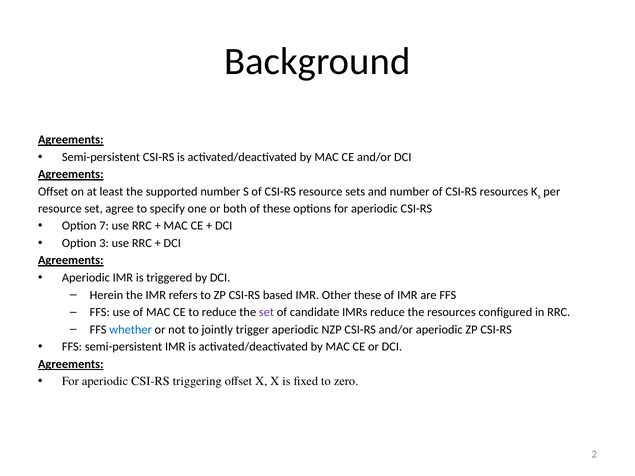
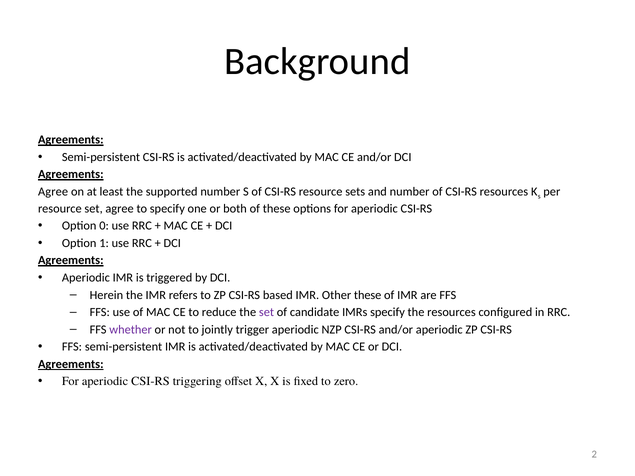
Offset: Offset -> Agree (53, 192)
7: 7 -> 0 (104, 226)
3: 3 -> 1 (104, 243)
IMRs reduce: reduce -> specify (388, 312)
whether colour: blue -> purple (131, 330)
